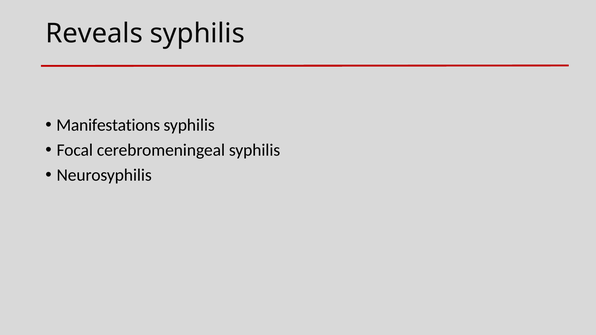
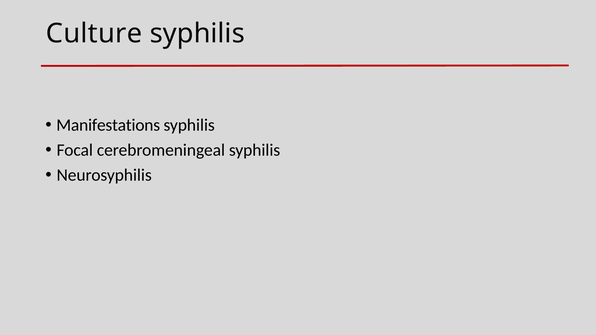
Reveals: Reveals -> Culture (94, 34)
